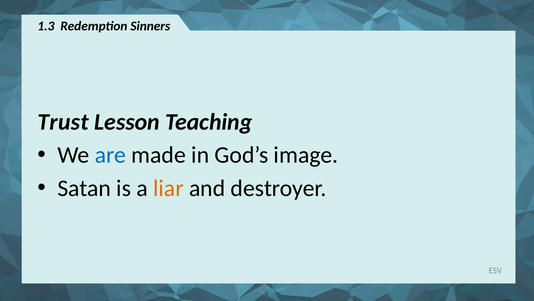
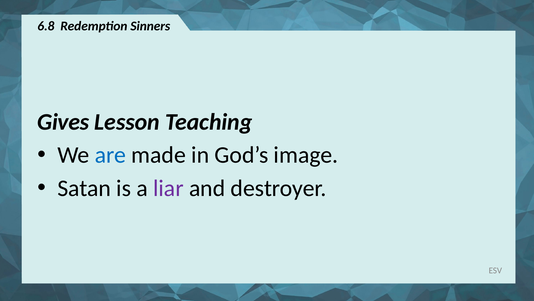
1.3: 1.3 -> 6.8 (46, 26)
Trust: Trust -> Gives (63, 122)
liar colour: orange -> purple (168, 189)
